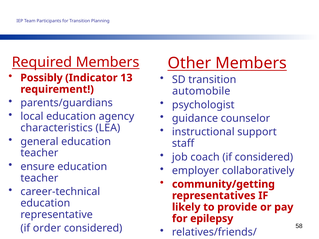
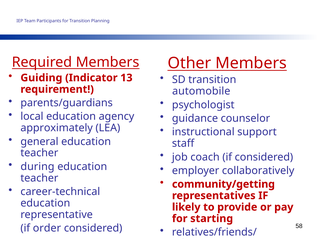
Possibly: Possibly -> Guiding (41, 78)
characteristics: characteristics -> approximately (57, 128)
ensure: ensure -> during (37, 167)
epilepsy: epilepsy -> starting (212, 219)
